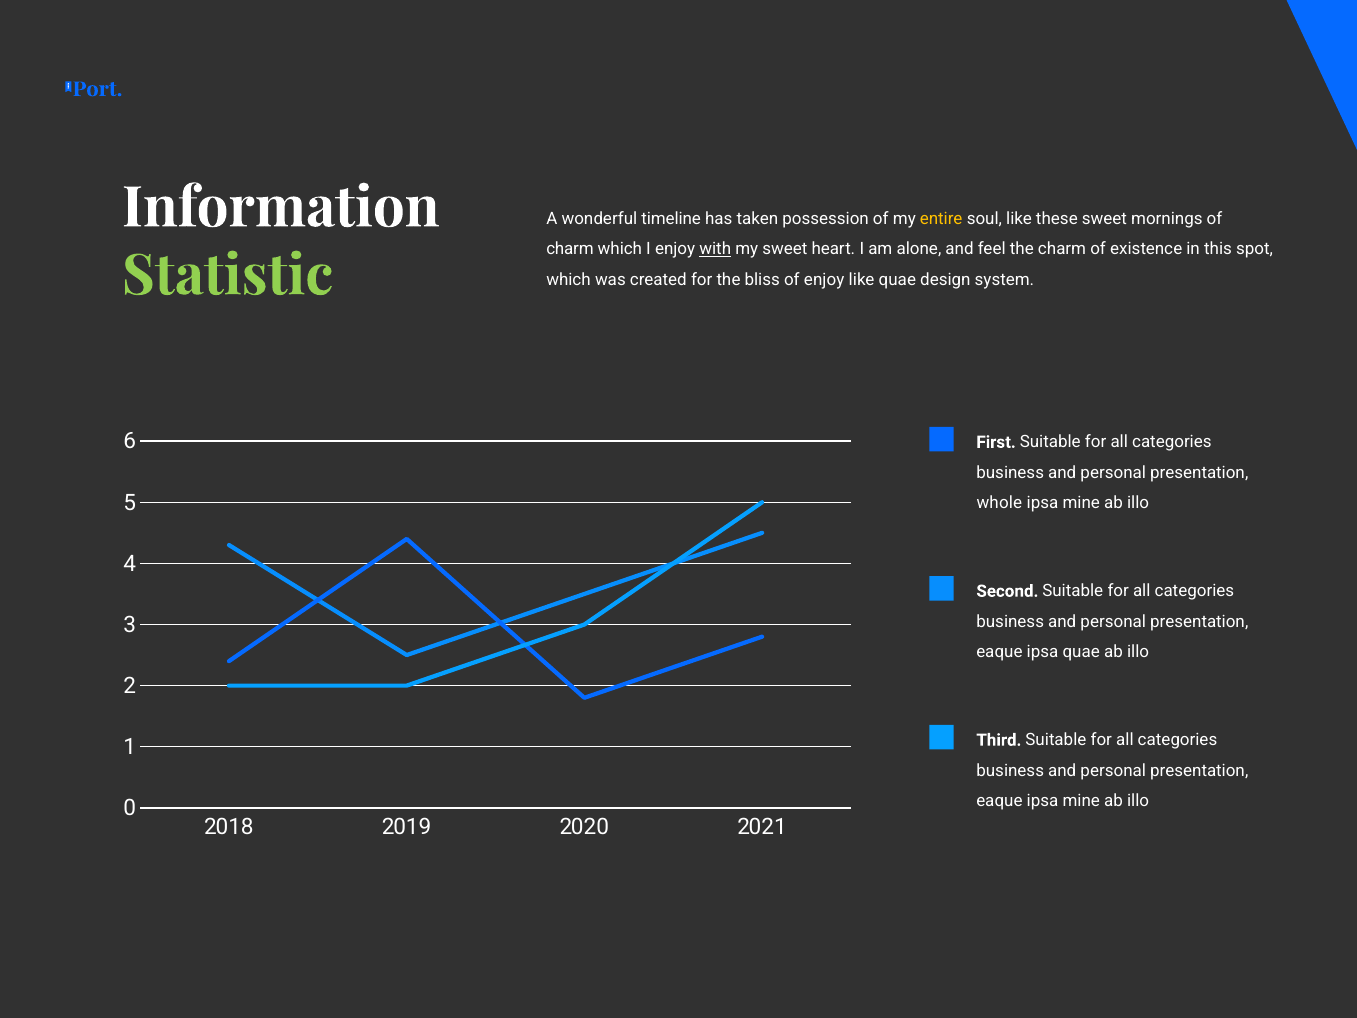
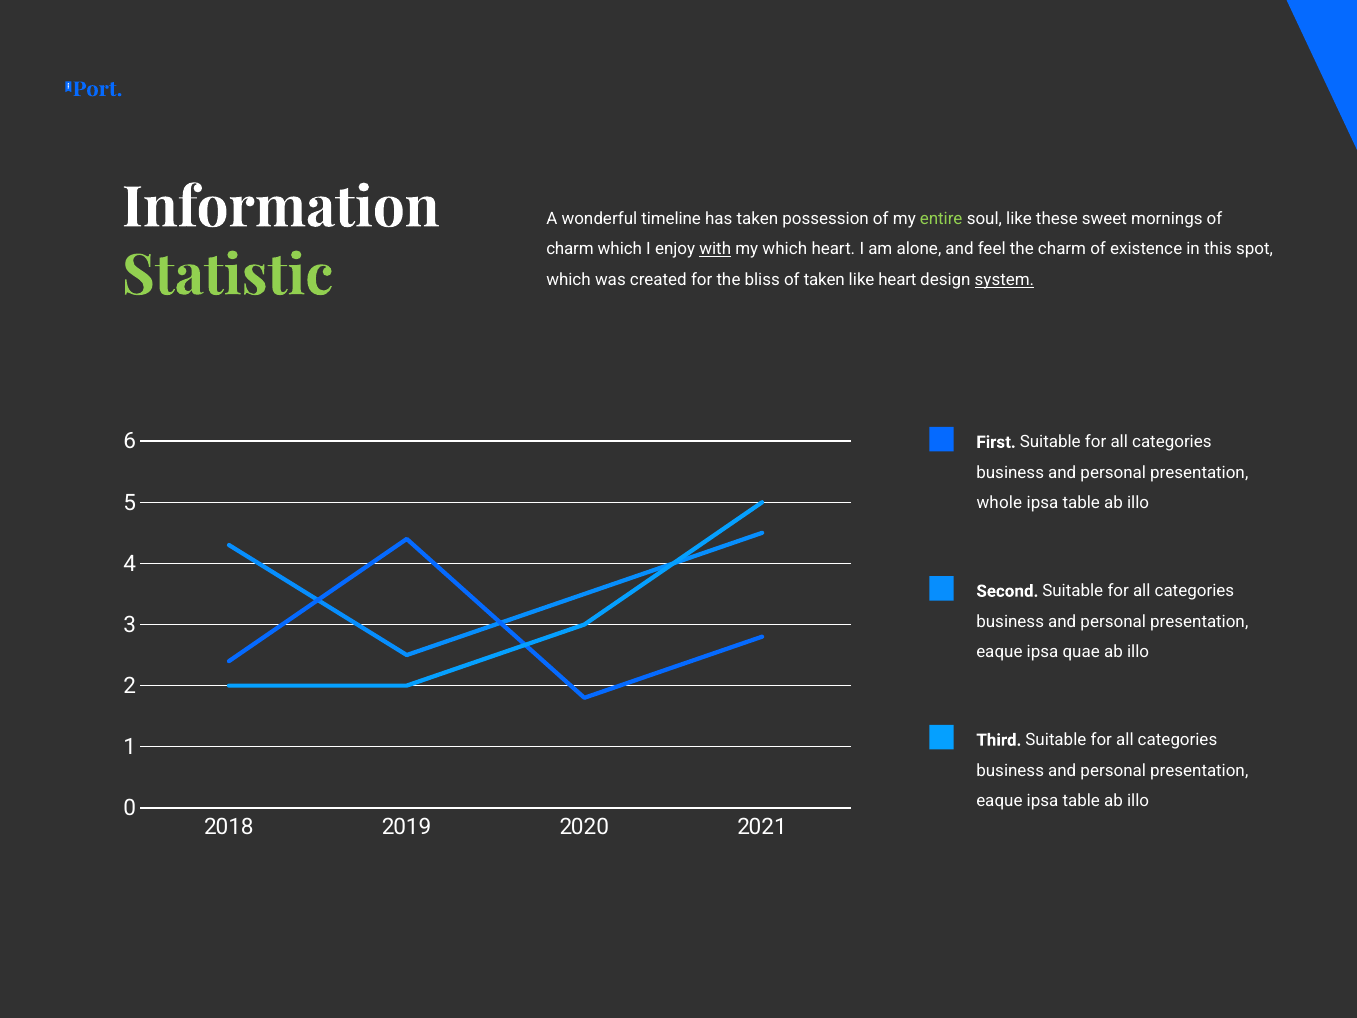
entire colour: yellow -> light green (941, 219)
my sweet: sweet -> which (785, 249)
of enjoy: enjoy -> taken (824, 280)
like quae: quae -> heart (897, 280)
system underline: none -> present (1004, 280)
mine: mine -> table (1081, 503)
eaque ipsa mine: mine -> table (1081, 801)
